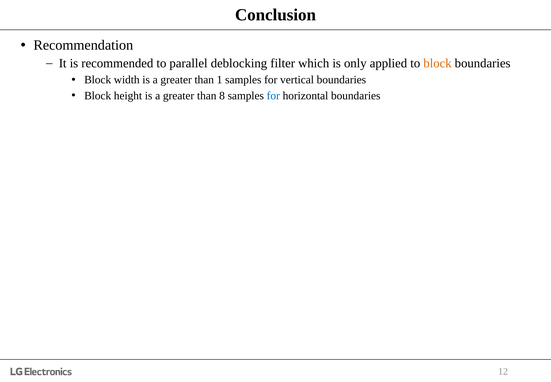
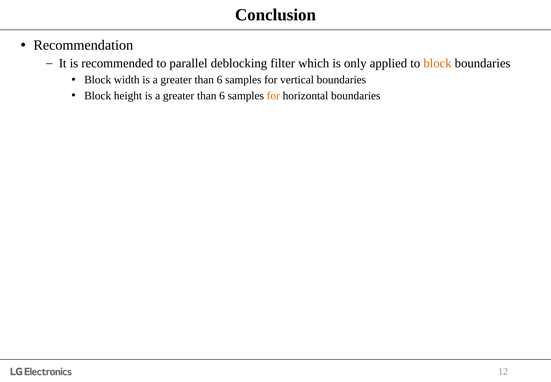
1: 1 -> 6 (220, 80)
8: 8 -> 6 (222, 95)
for colour: blue -> orange (273, 95)
